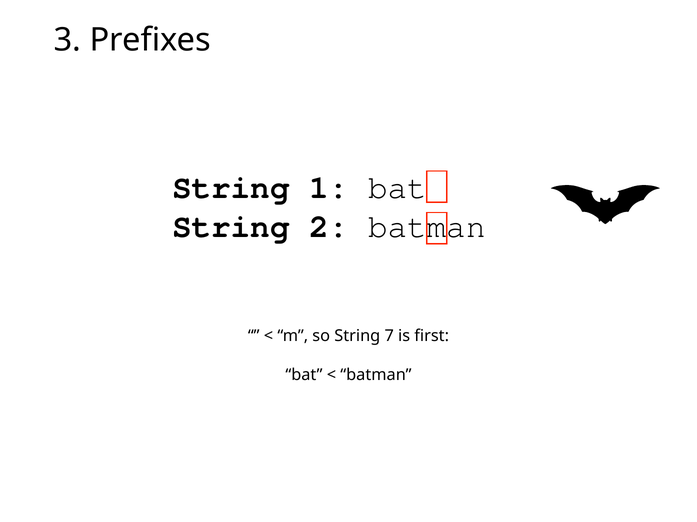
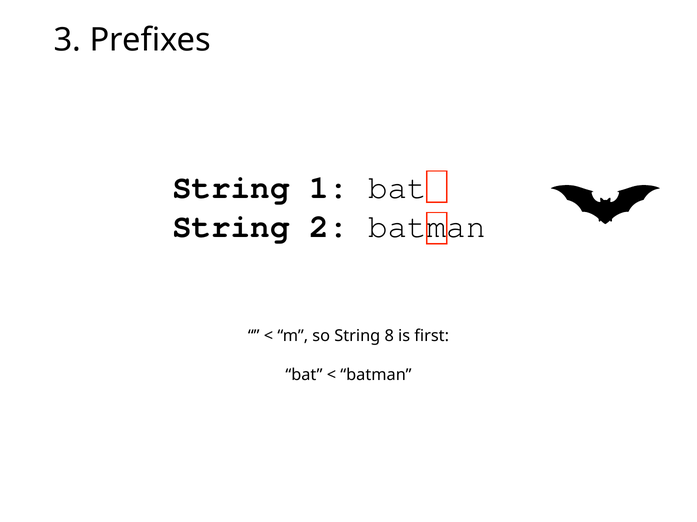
7: 7 -> 8 (389, 336)
